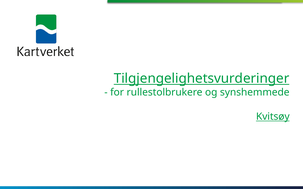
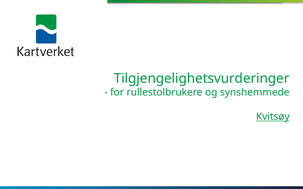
Tilgjengelighetsvurderinger underline: present -> none (202, 79)
